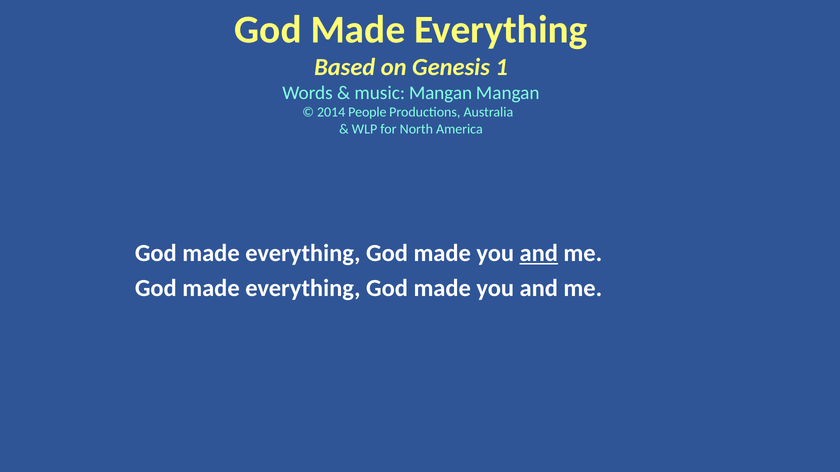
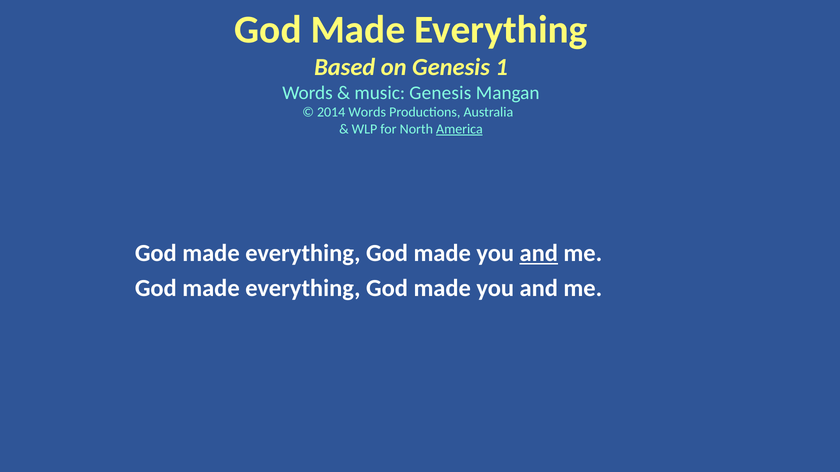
music Mangan: Mangan -> Genesis (440, 93)
2014 People: People -> Words (367, 112)
America underline: none -> present (459, 129)
